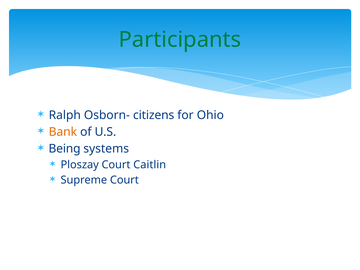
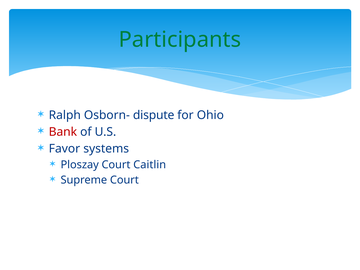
citizens: citizens -> dispute (154, 115)
Bank colour: orange -> red (63, 132)
Being: Being -> Favor (64, 149)
